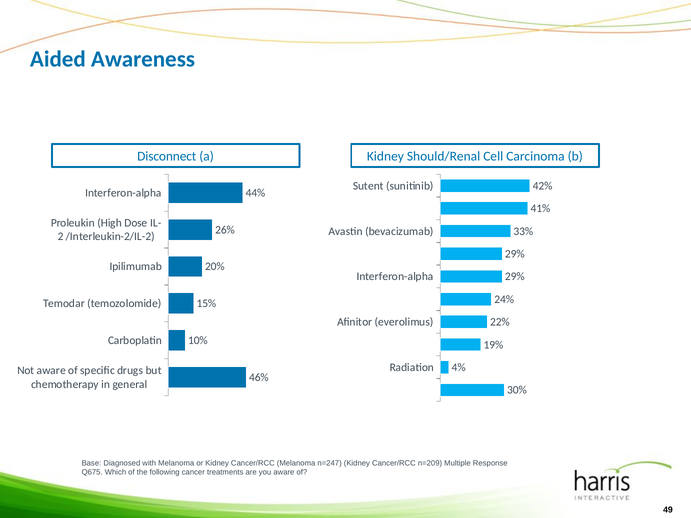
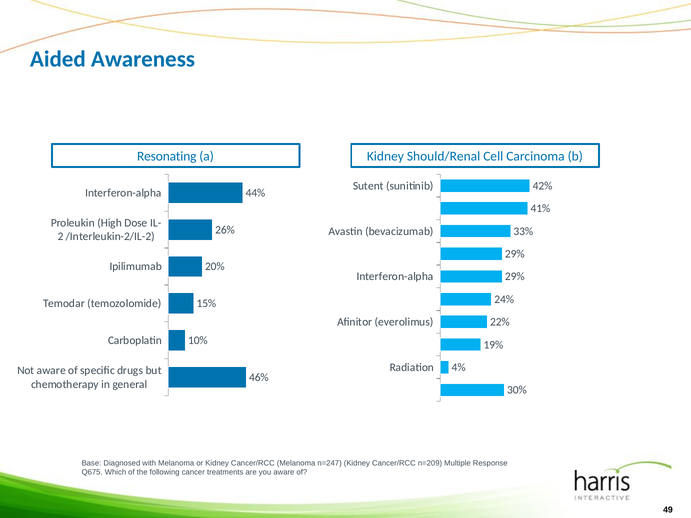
Disconnect: Disconnect -> Resonating (167, 156)
